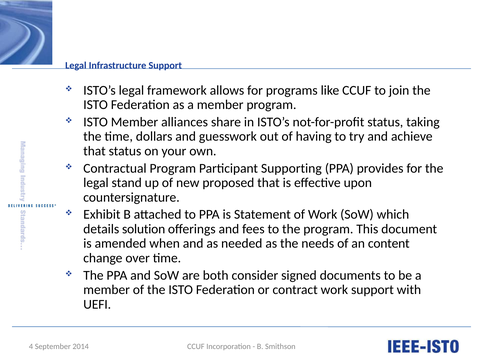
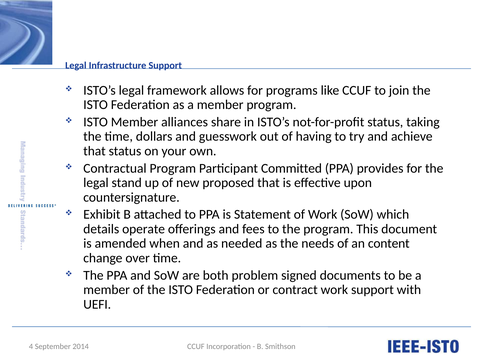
Supporting: Supporting -> Committed (291, 168)
solution: solution -> operate (144, 229)
consider: consider -> problem (255, 275)
